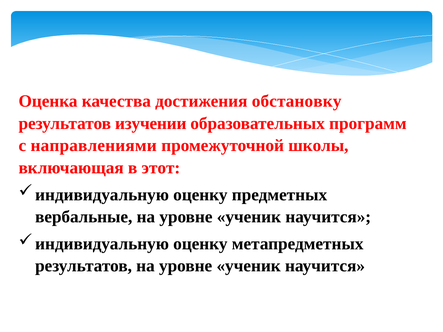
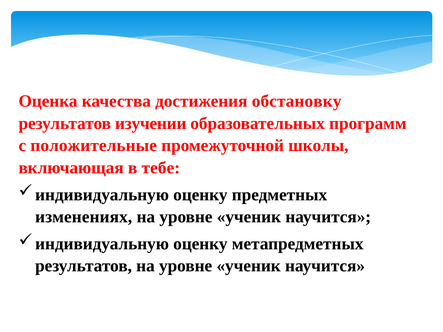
направлениями: направлениями -> положительные (94, 146)
этот: этот -> тебе (161, 168)
вербальные: вербальные -> изменениях (84, 217)
